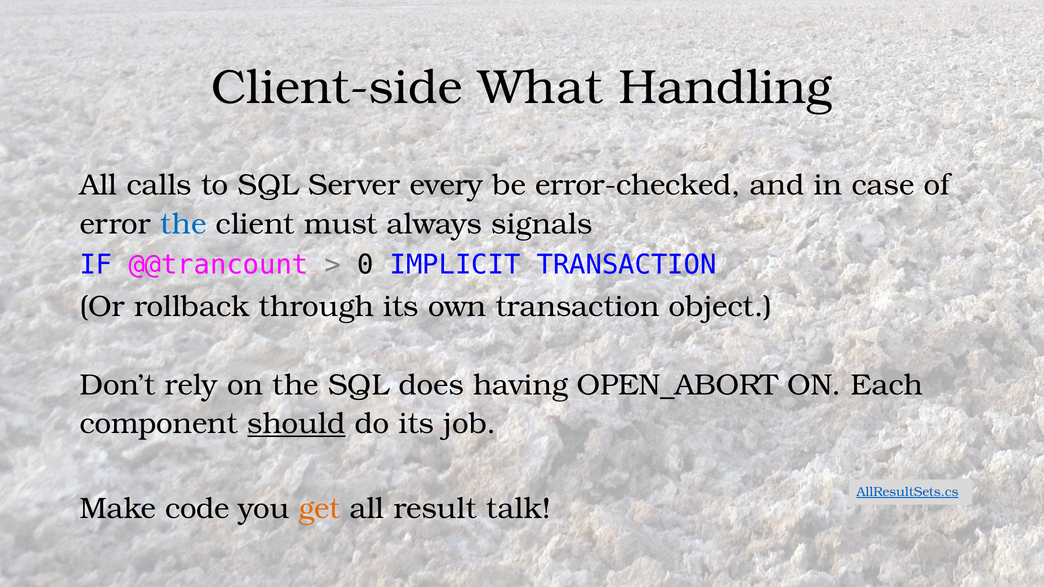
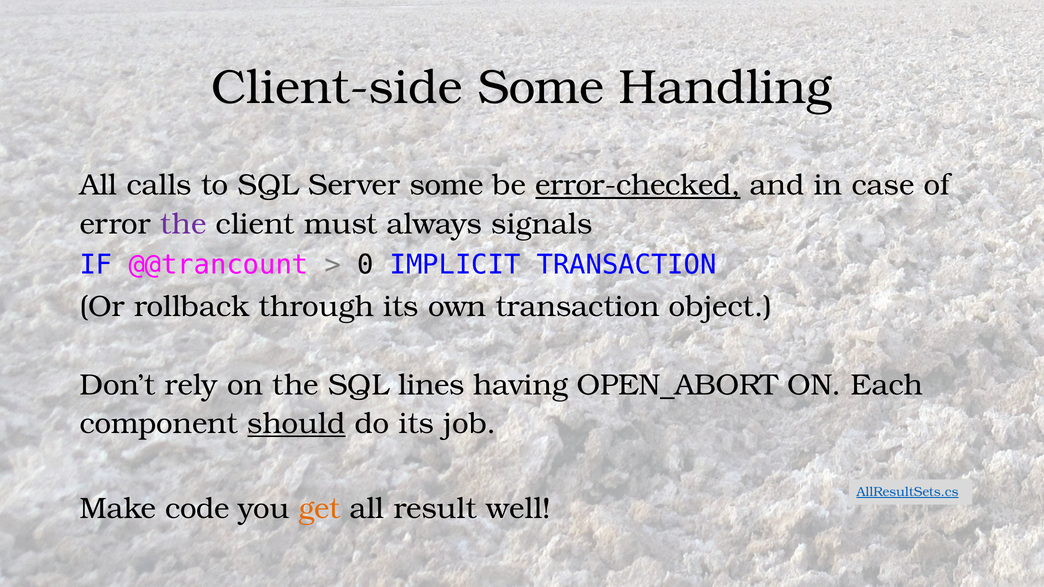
Client-side What: What -> Some (541, 88)
Server every: every -> some (446, 185)
error-checked underline: none -> present (638, 185)
the colour: blue -> purple (183, 224)
does: does -> lines (431, 385)
talk: talk -> well (519, 509)
